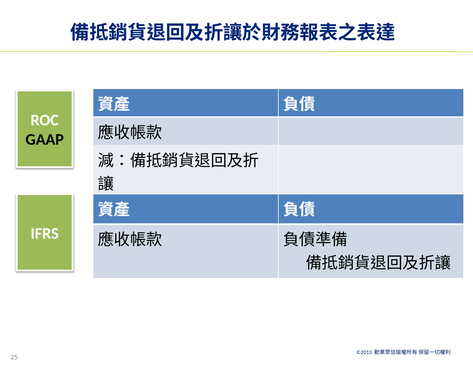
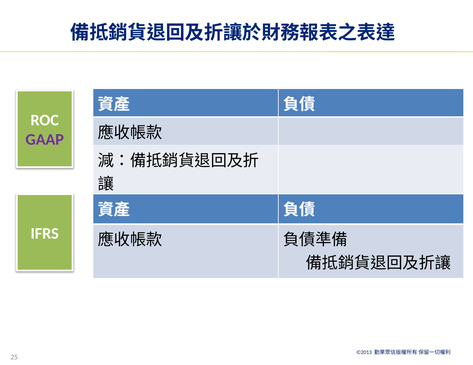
GAAP colour: black -> purple (45, 140)
